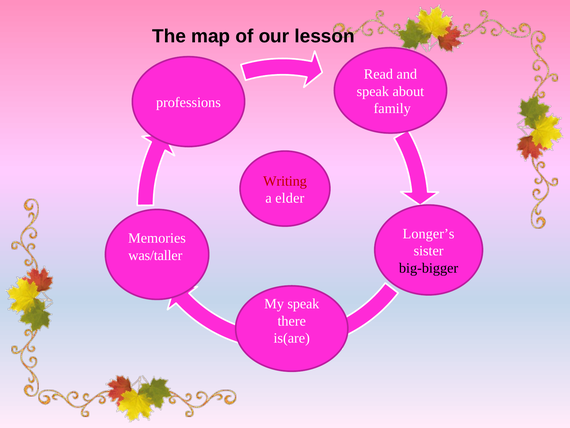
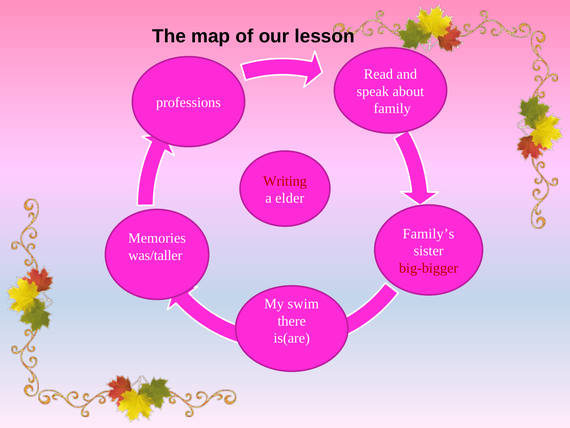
Longer’s: Longer’s -> Family’s (428, 234)
big-bigger colour: black -> red (429, 268)
My speak: speak -> swim (303, 304)
